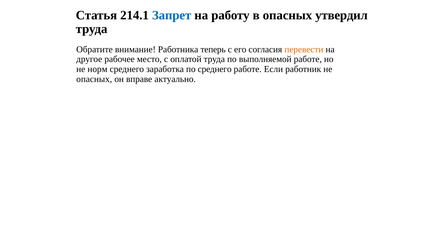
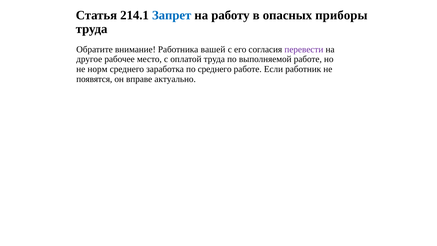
утвердил: утвердил -> приборы (341, 15)
теперь: теперь -> вашей (213, 49)
перевести colour: orange -> purple (304, 49)
опасных: опасных -> появятся (94, 79)
